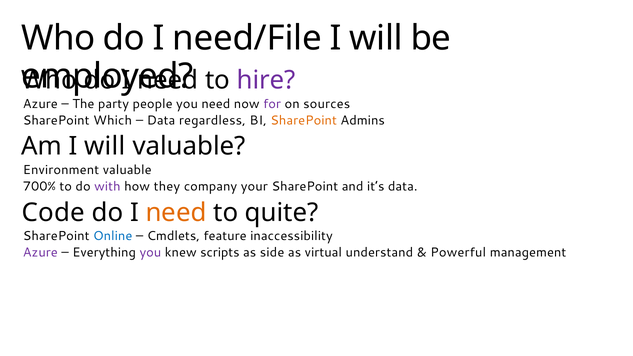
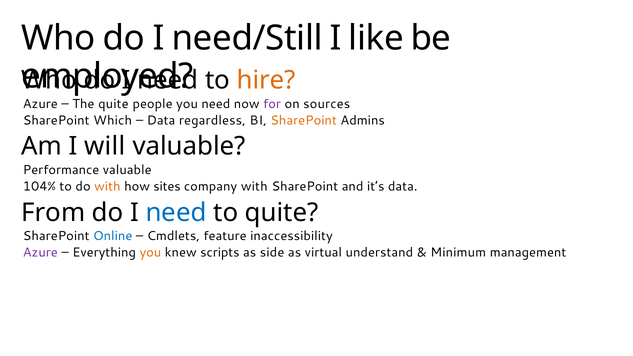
need/File: need/File -> need/Still (247, 38)
will: will -> like (376, 38)
hire colour: purple -> orange (266, 80)
The party: party -> quite (113, 104)
Environment: Environment -> Performance (61, 170)
700%: 700% -> 104% (39, 187)
with colour: purple -> orange (107, 187)
they: they -> sites (167, 187)
company your: your -> with (254, 187)
Code: Code -> From (53, 213)
need colour: orange -> blue (176, 213)
you colour: purple -> orange (150, 253)
Powerful: Powerful -> Minimum (458, 253)
